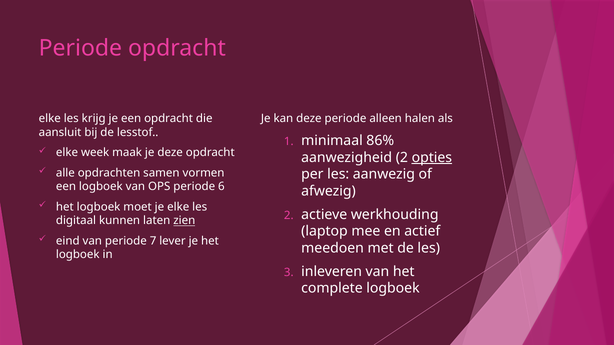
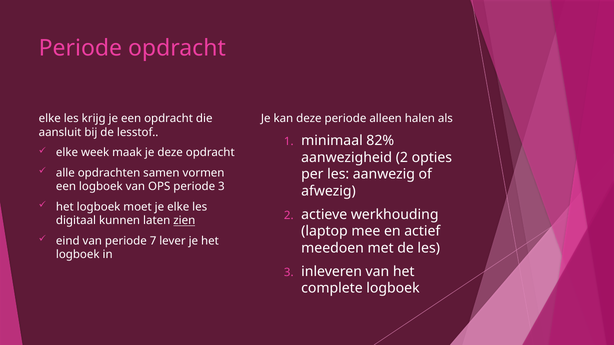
86%: 86% -> 82% (380, 141)
opties underline: present -> none (432, 158)
periode 6: 6 -> 3 (221, 187)
